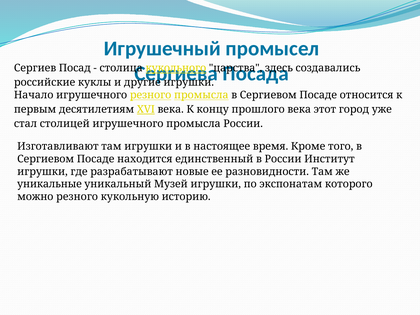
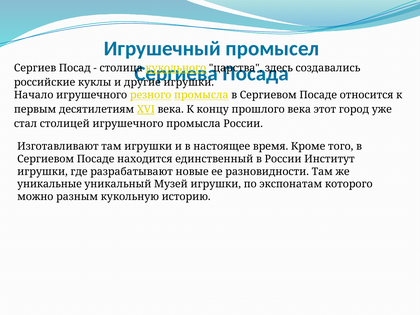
можно резного: резного -> разным (77, 197)
